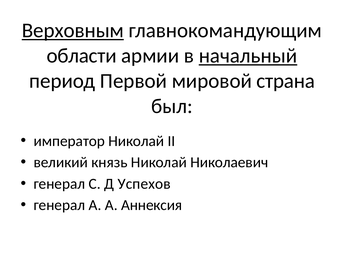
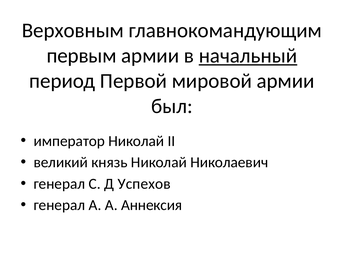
Верховным underline: present -> none (73, 31)
области: области -> первым (82, 56)
мировой страна: страна -> армии (286, 81)
